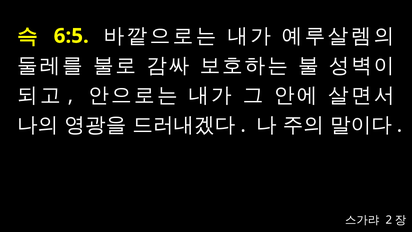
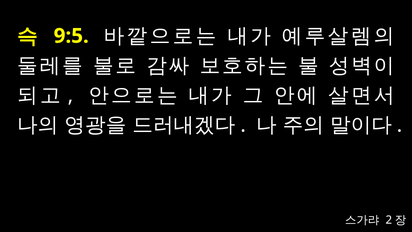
6:5: 6:5 -> 9:5 (71, 36)
